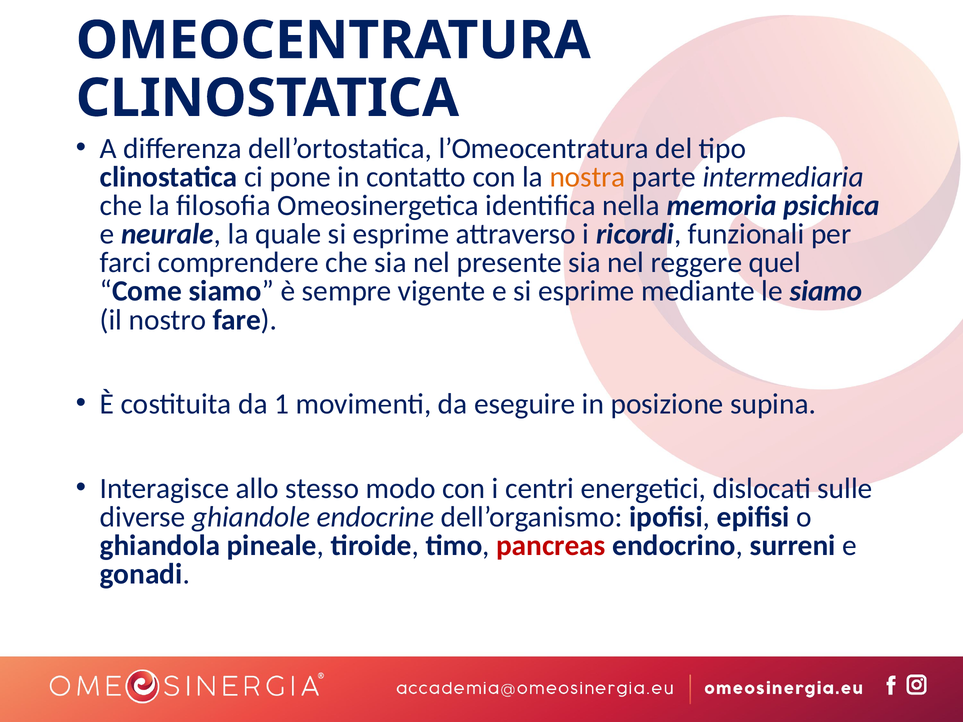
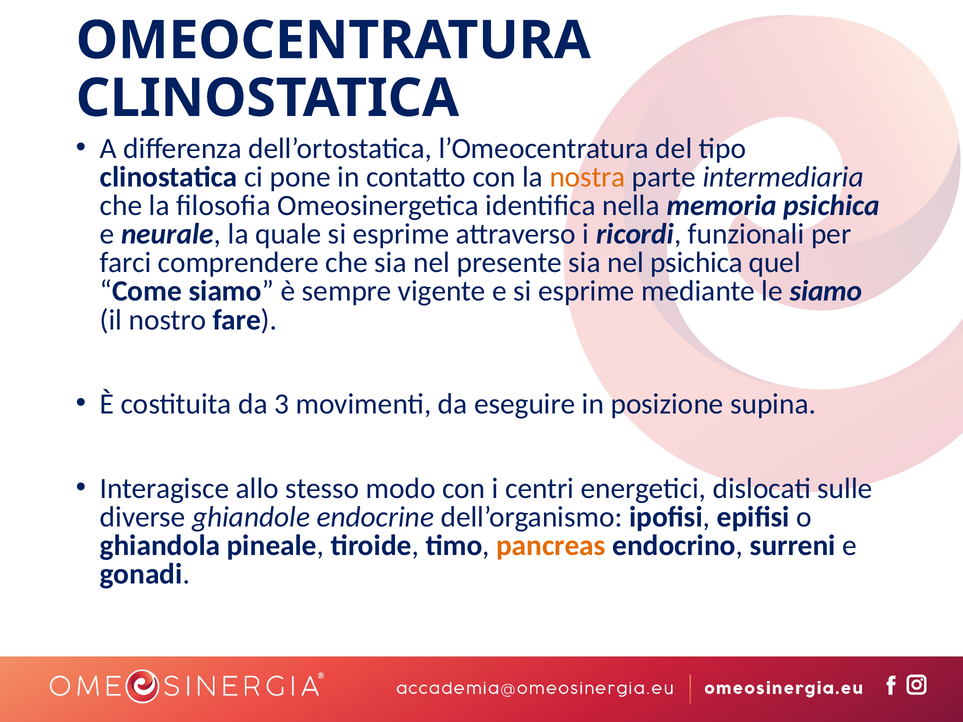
nel reggere: reggere -> psichica (697, 263)
1: 1 -> 3 (282, 404)
pancreas colour: red -> orange (551, 546)
